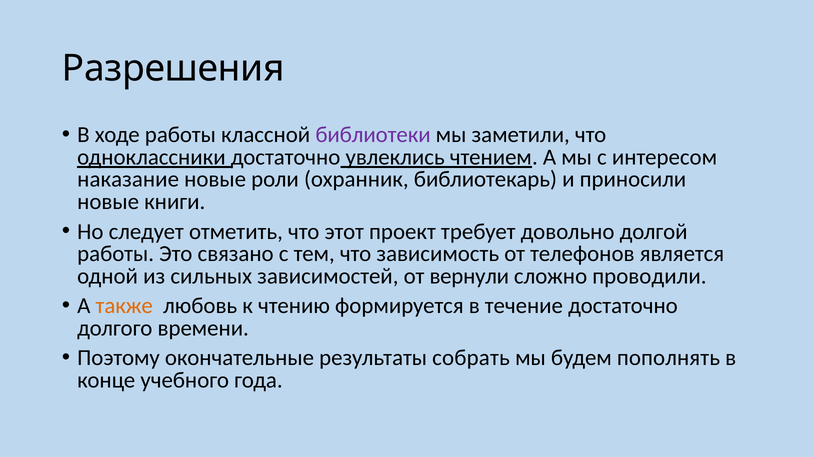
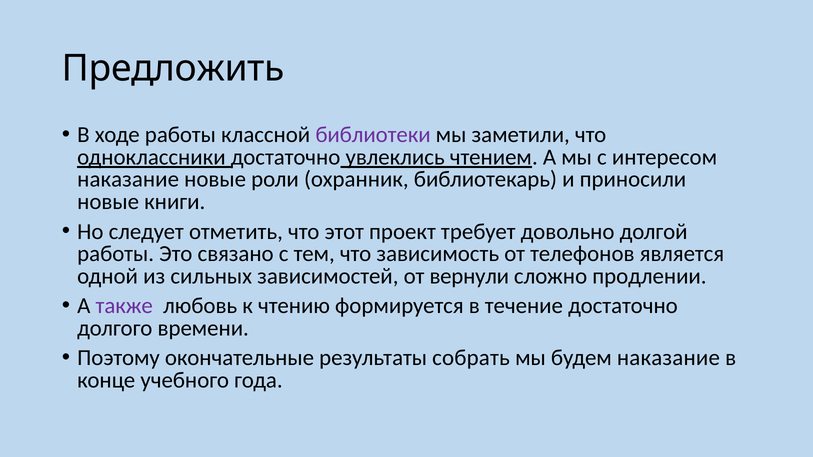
Разрешения: Разрешения -> Предложить (173, 68)
проводили: проводили -> продлении (649, 276)
также colour: orange -> purple (124, 306)
будем пополнять: пополнять -> наказание (668, 358)
